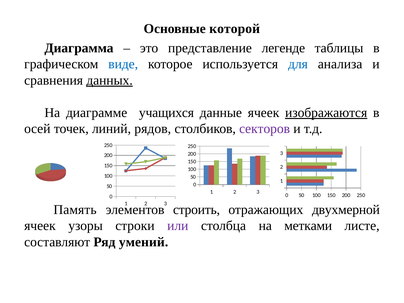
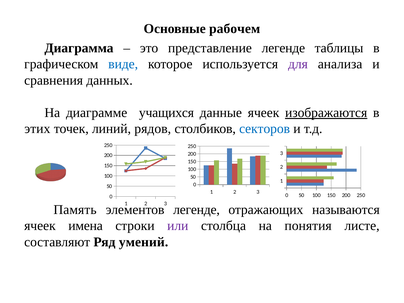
которой: которой -> рабочем (235, 29)
для colour: blue -> purple (298, 64)
данных underline: present -> none (110, 80)
осей: осей -> этих (37, 129)
секторов colour: purple -> blue (265, 129)
строить: строить -> легенде (197, 210)
двухмерной: двухмерной -> называются (346, 210)
узоры: узоры -> имена (86, 226)
метками: метками -> понятия (308, 226)
